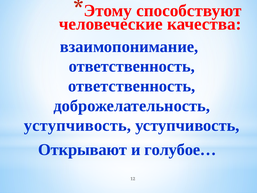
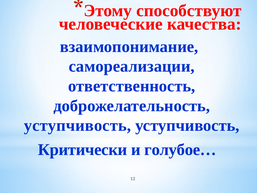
ответственность: ответственность -> самореализации (132, 66)
Открывают: Открывают -> Критически (83, 149)
